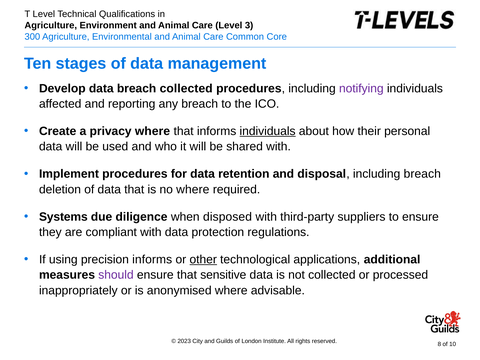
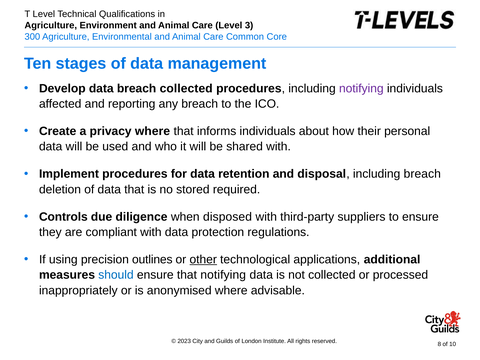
individuals underline: present -> none (268, 131)
no where: where -> stored (193, 189)
Systems: Systems -> Controls (63, 217)
precision informs: informs -> outlines (152, 260)
should colour: purple -> blue (116, 275)
that sensitive: sensitive -> notifying (223, 275)
